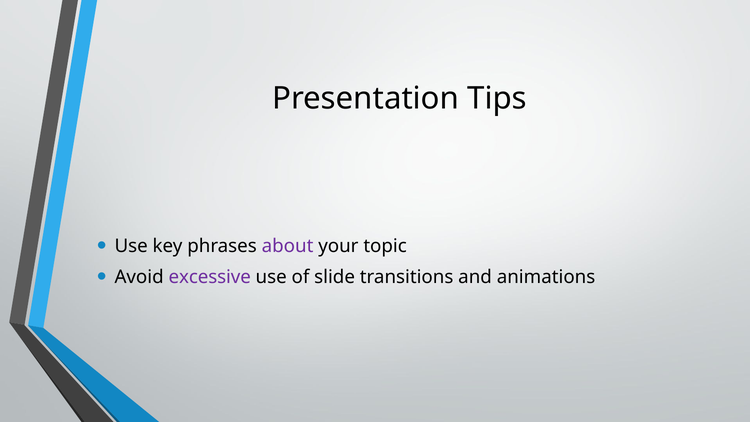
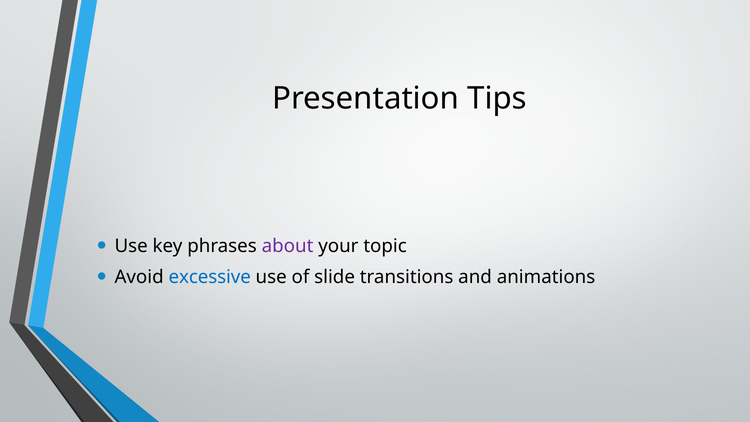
excessive colour: purple -> blue (210, 277)
